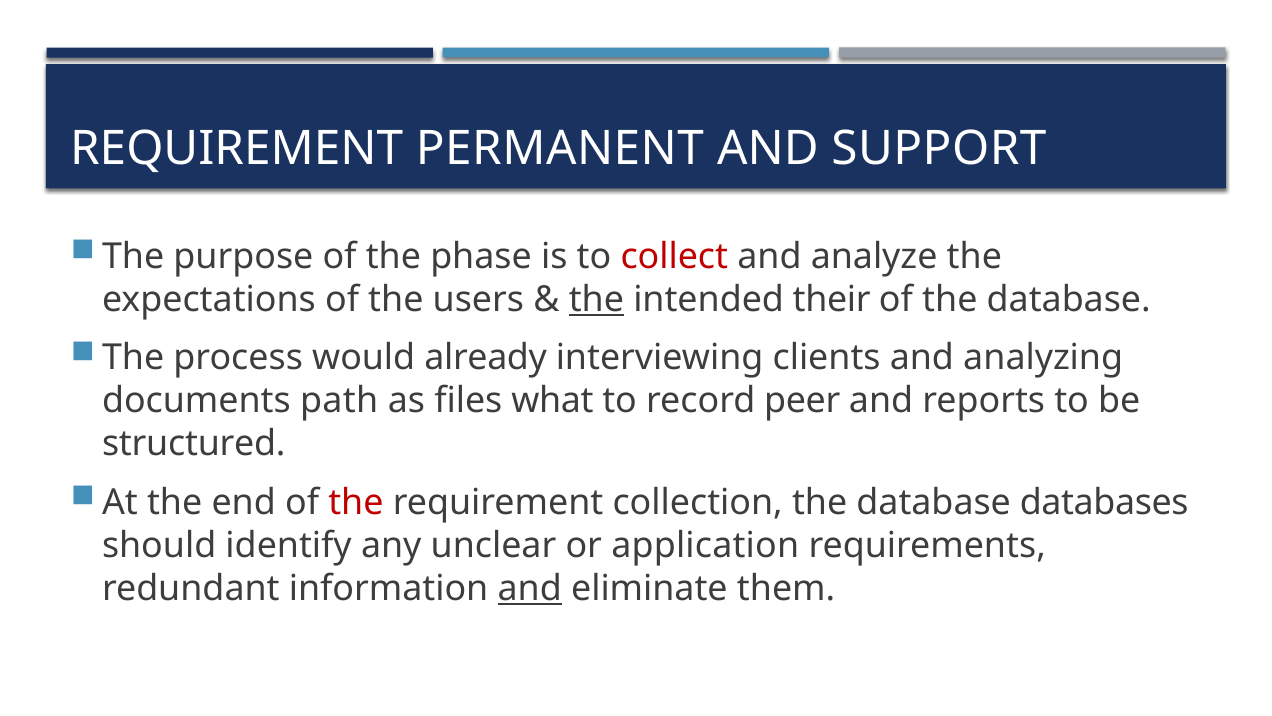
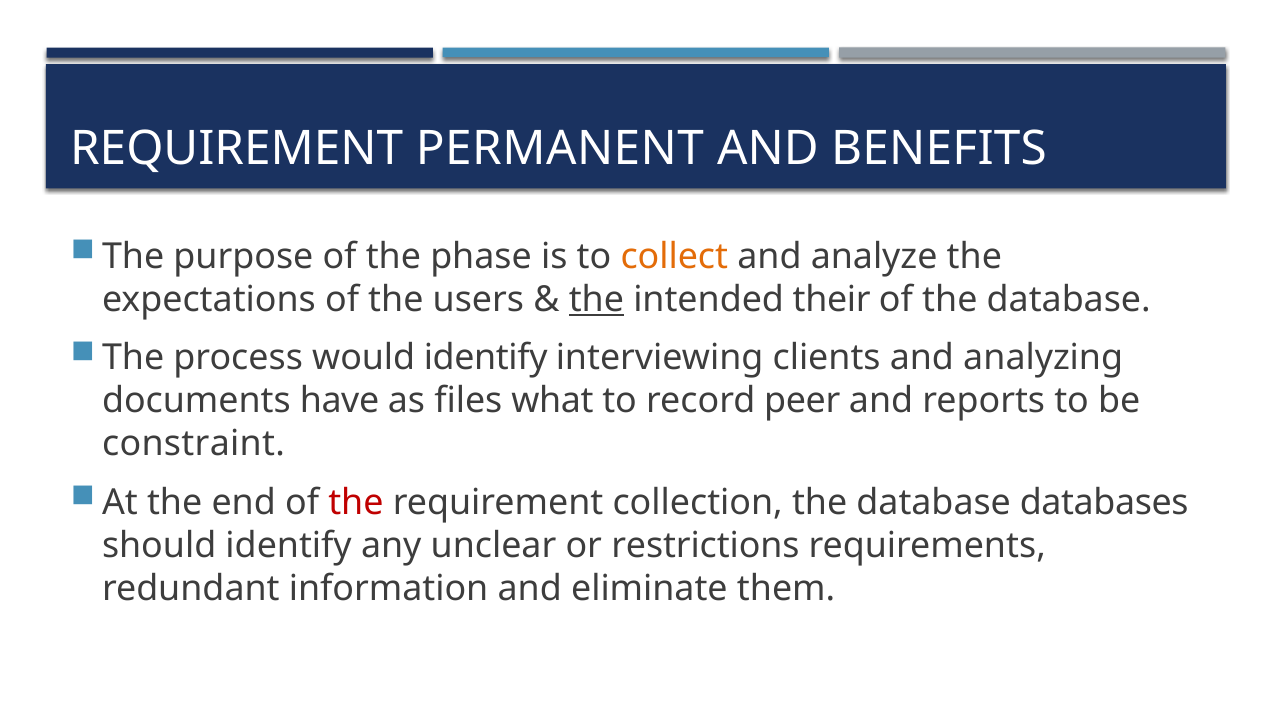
SUPPORT: SUPPORT -> BENEFITS (939, 149)
collect colour: red -> orange (674, 256)
would already: already -> identify (486, 358)
path: path -> have (340, 401)
structured: structured -> constraint (194, 443)
application: application -> restrictions (705, 545)
and underline: present -> none (530, 588)
